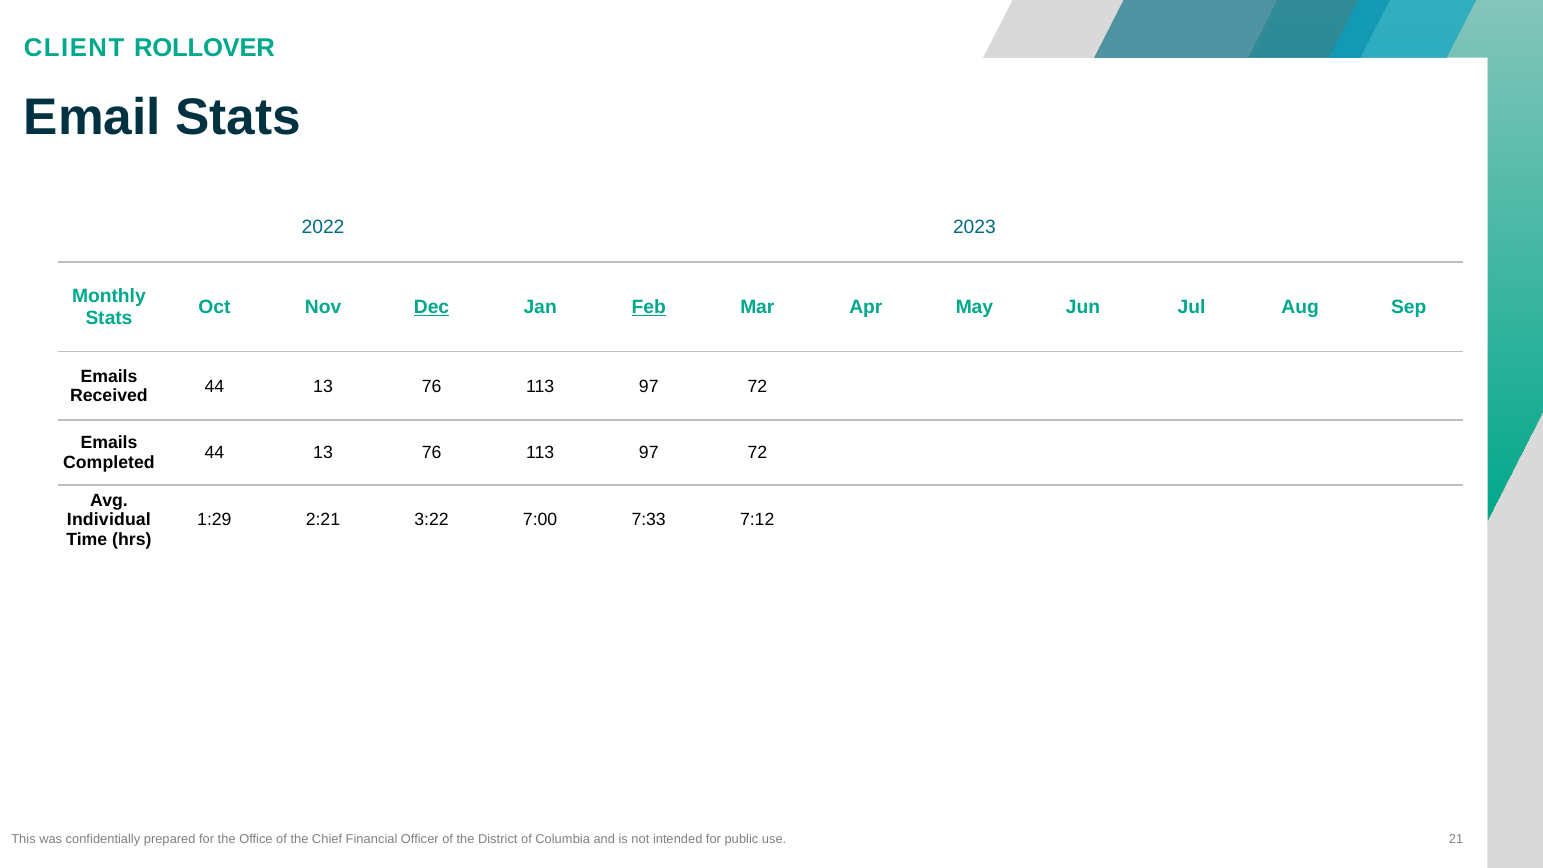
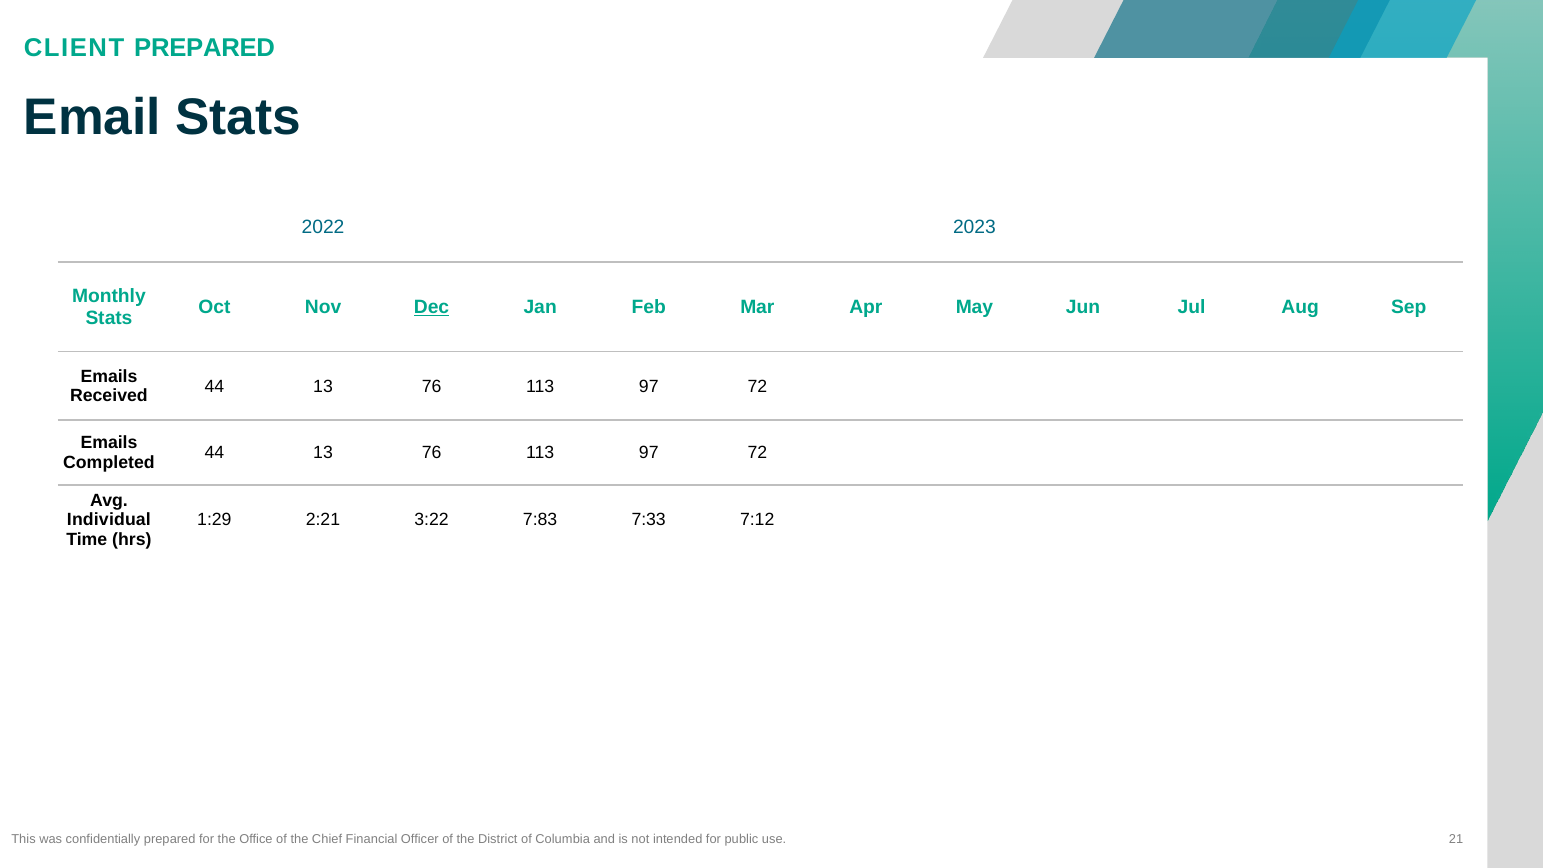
CLIENT ROLLOVER: ROLLOVER -> PREPARED (205, 48)
Feb underline: present -> none (649, 307)
7:00: 7:00 -> 7:83 (540, 520)
